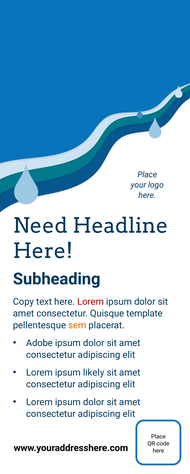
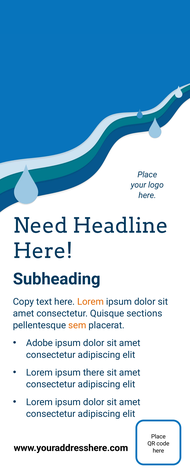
Lorem colour: red -> orange (91, 302)
template: template -> sections (144, 314)
likely: likely -> there (94, 373)
